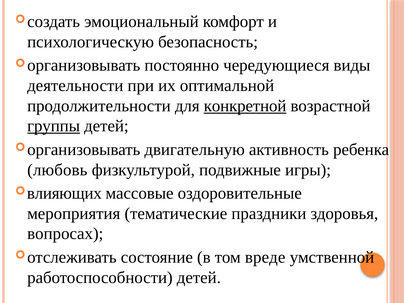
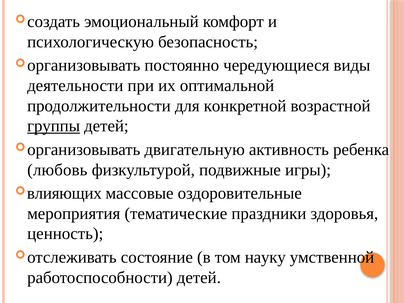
конкретной underline: present -> none (245, 106)
вопросах: вопросах -> ценность (65, 234)
вреде: вреде -> науку (265, 257)
